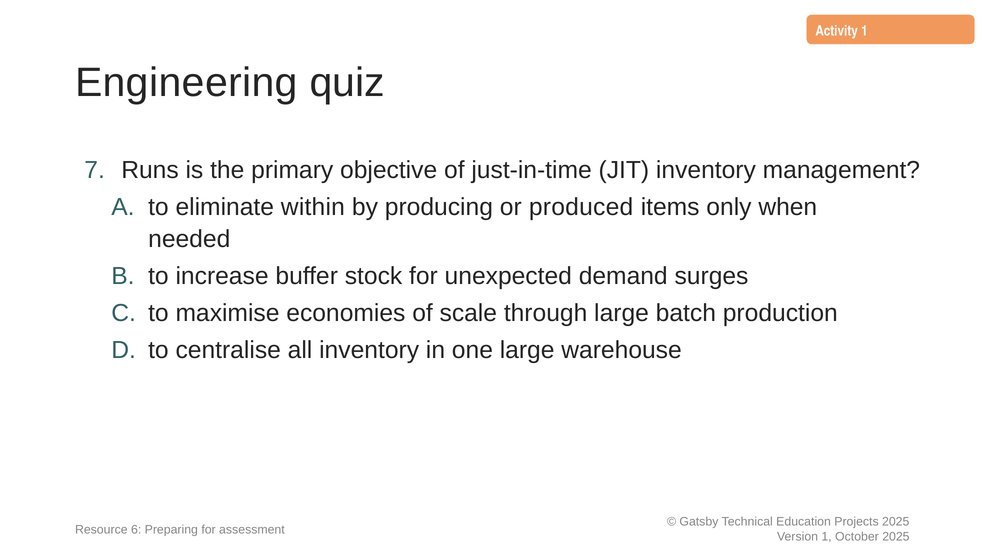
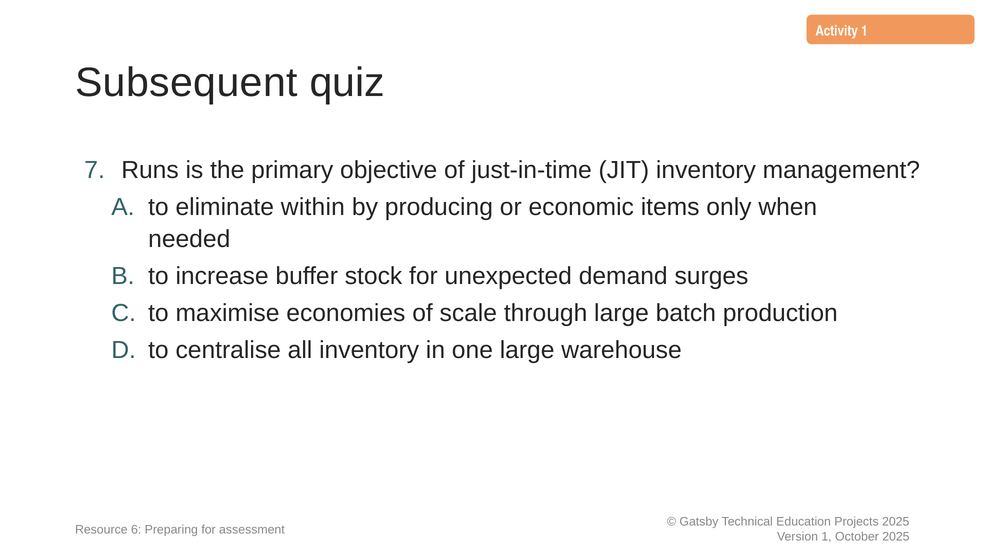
Engineering: Engineering -> Subsequent (186, 83)
produced: produced -> economic (581, 207)
